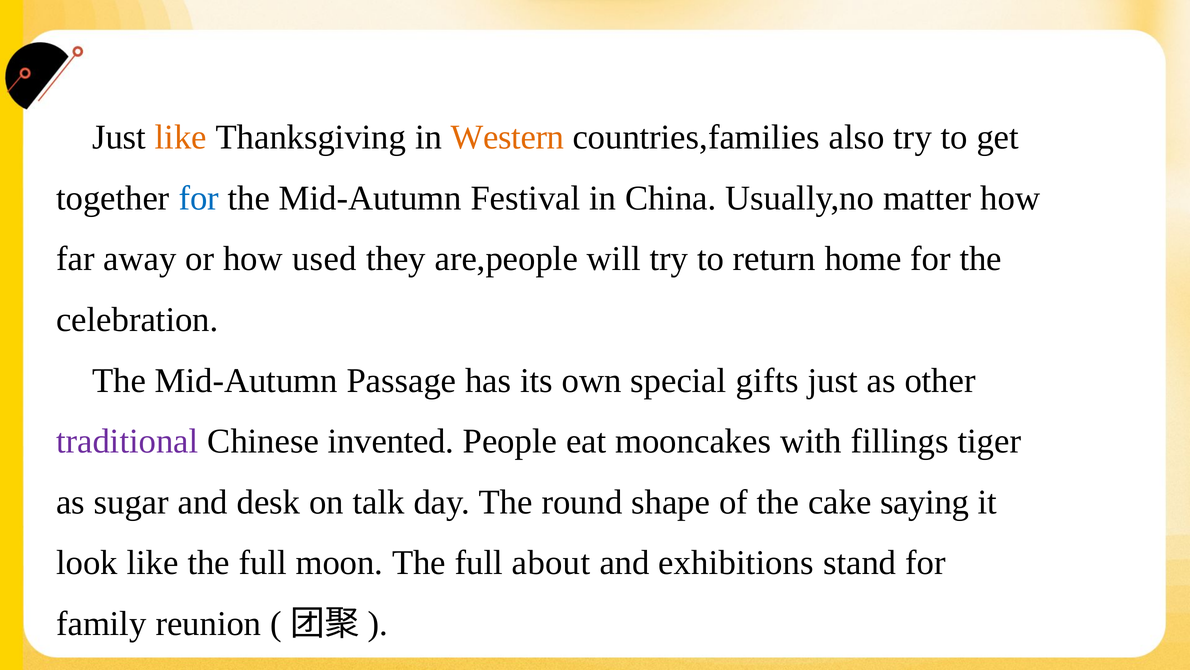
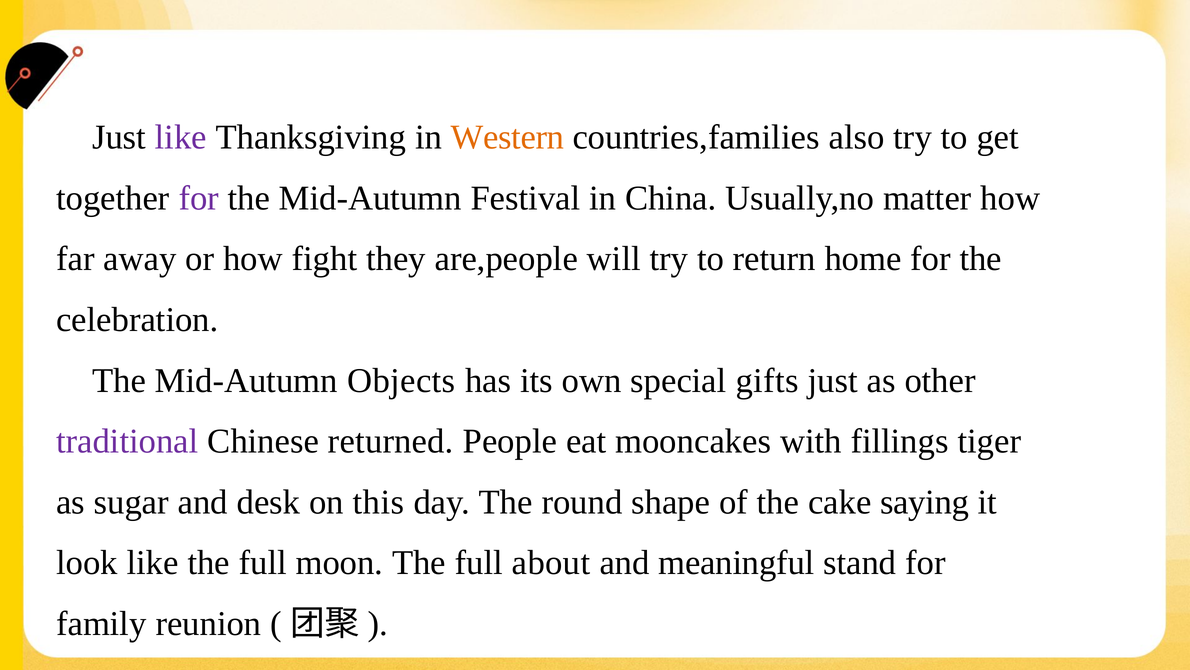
like colour: orange -> purple (181, 137)
for colour: blue -> purple (199, 198)
used: used -> fight (325, 259)
Passage: Passage -> Objects (401, 380)
invented: invented -> returned (391, 441)
talk: talk -> this (379, 502)
exhibitions: exhibitions -> meaningful (736, 562)
